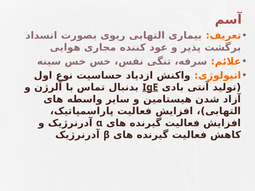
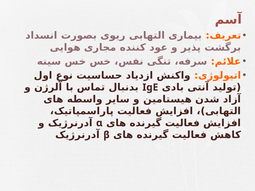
IgE underline: present -> none (150, 87)
